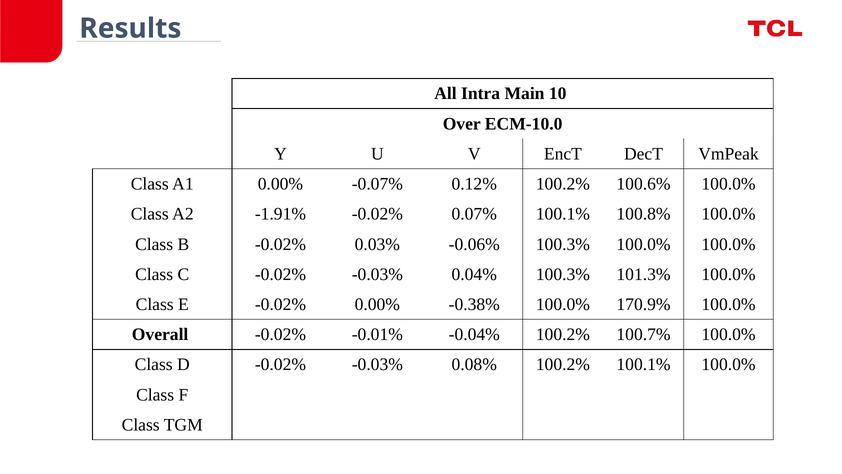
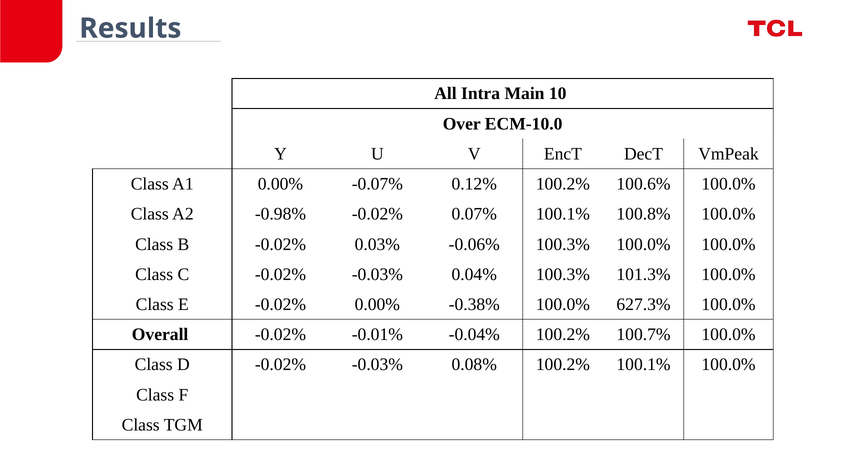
-1.91%: -1.91% -> -0.98% (280, 214)
170.9%: 170.9% -> 627.3% (644, 304)
